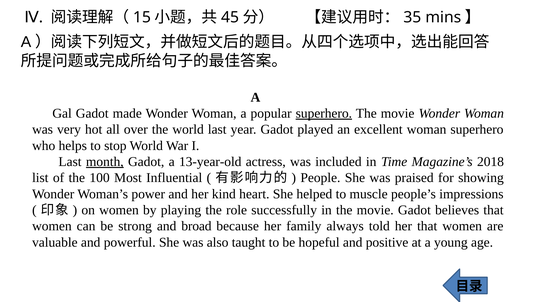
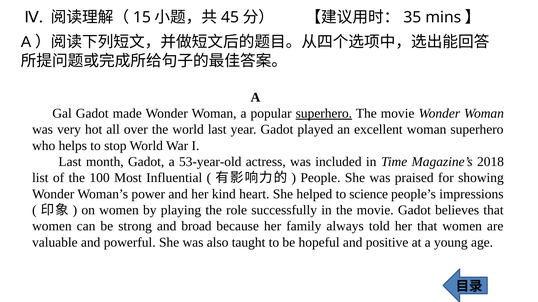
month underline: present -> none (105, 162)
13-year-old: 13-year-old -> 53-year-old (210, 162)
muscle: muscle -> science (369, 194)
